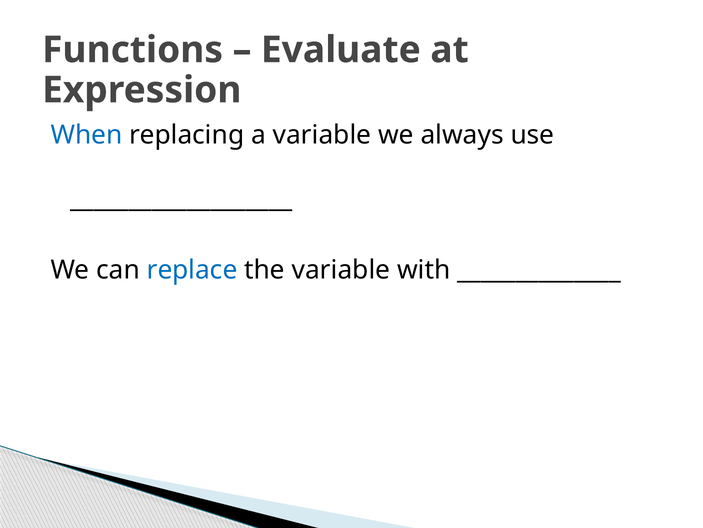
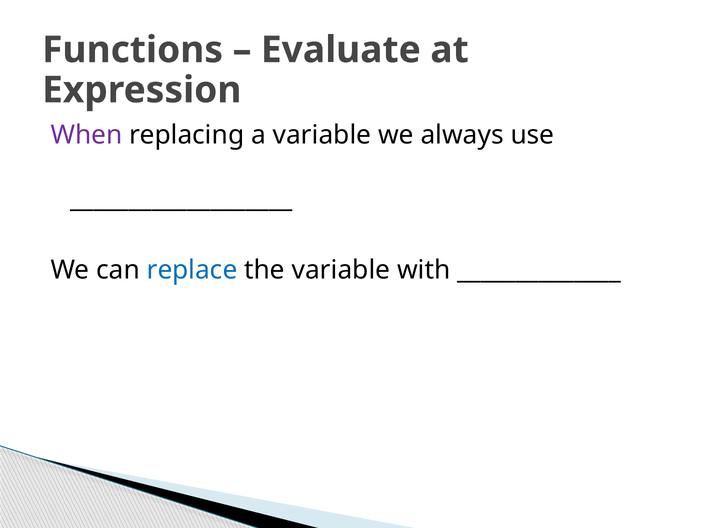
When colour: blue -> purple (86, 135)
